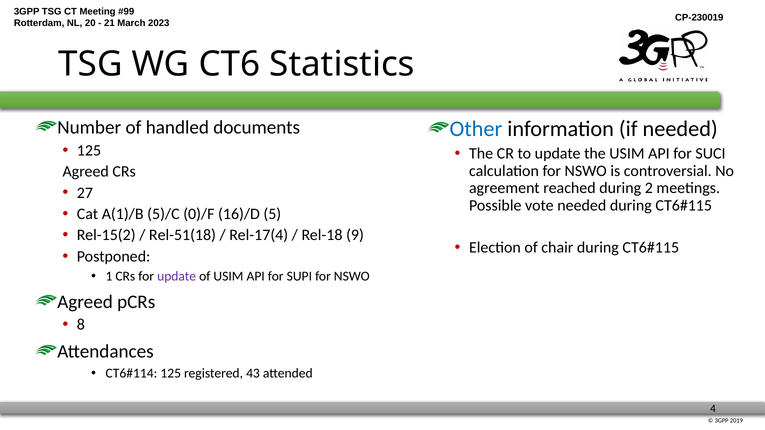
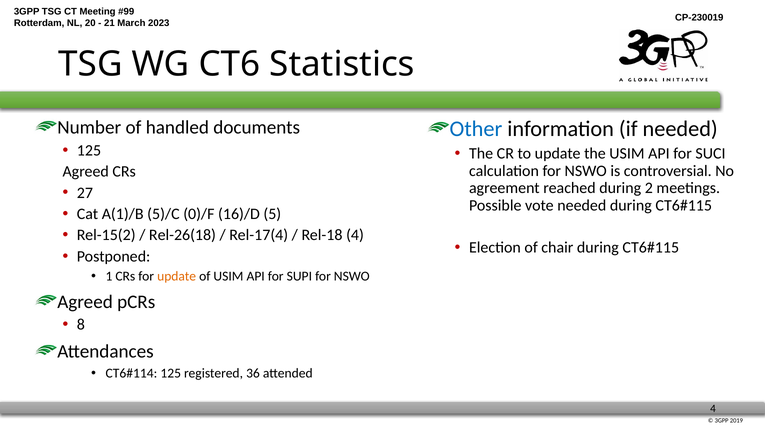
Rel-51(18: Rel-51(18 -> Rel-26(18 (182, 235)
Rel-18 9: 9 -> 4 (355, 235)
update colour: purple -> orange (177, 276)
43: 43 -> 36 (253, 373)
